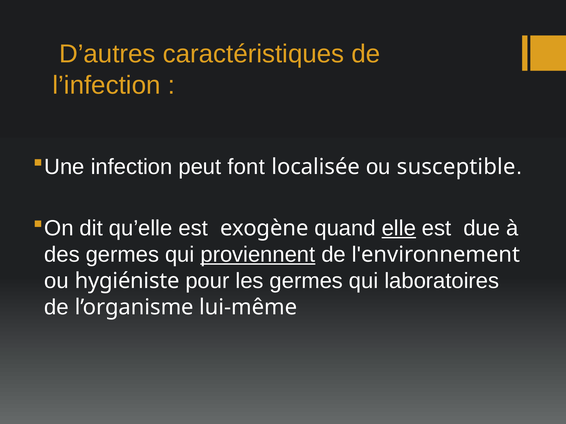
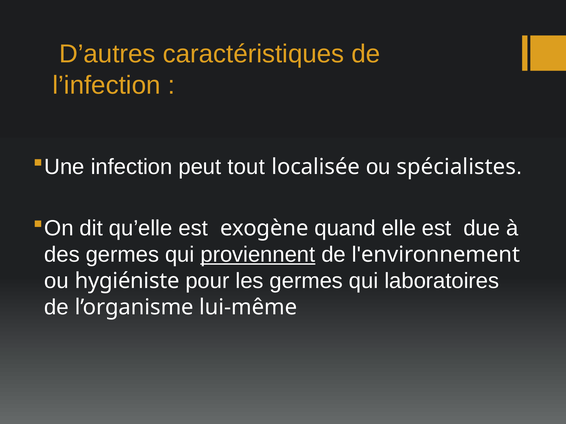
font: font -> tout (246, 167)
susceptible: susceptible -> spécialistes (456, 167)
elle underline: present -> none (399, 229)
